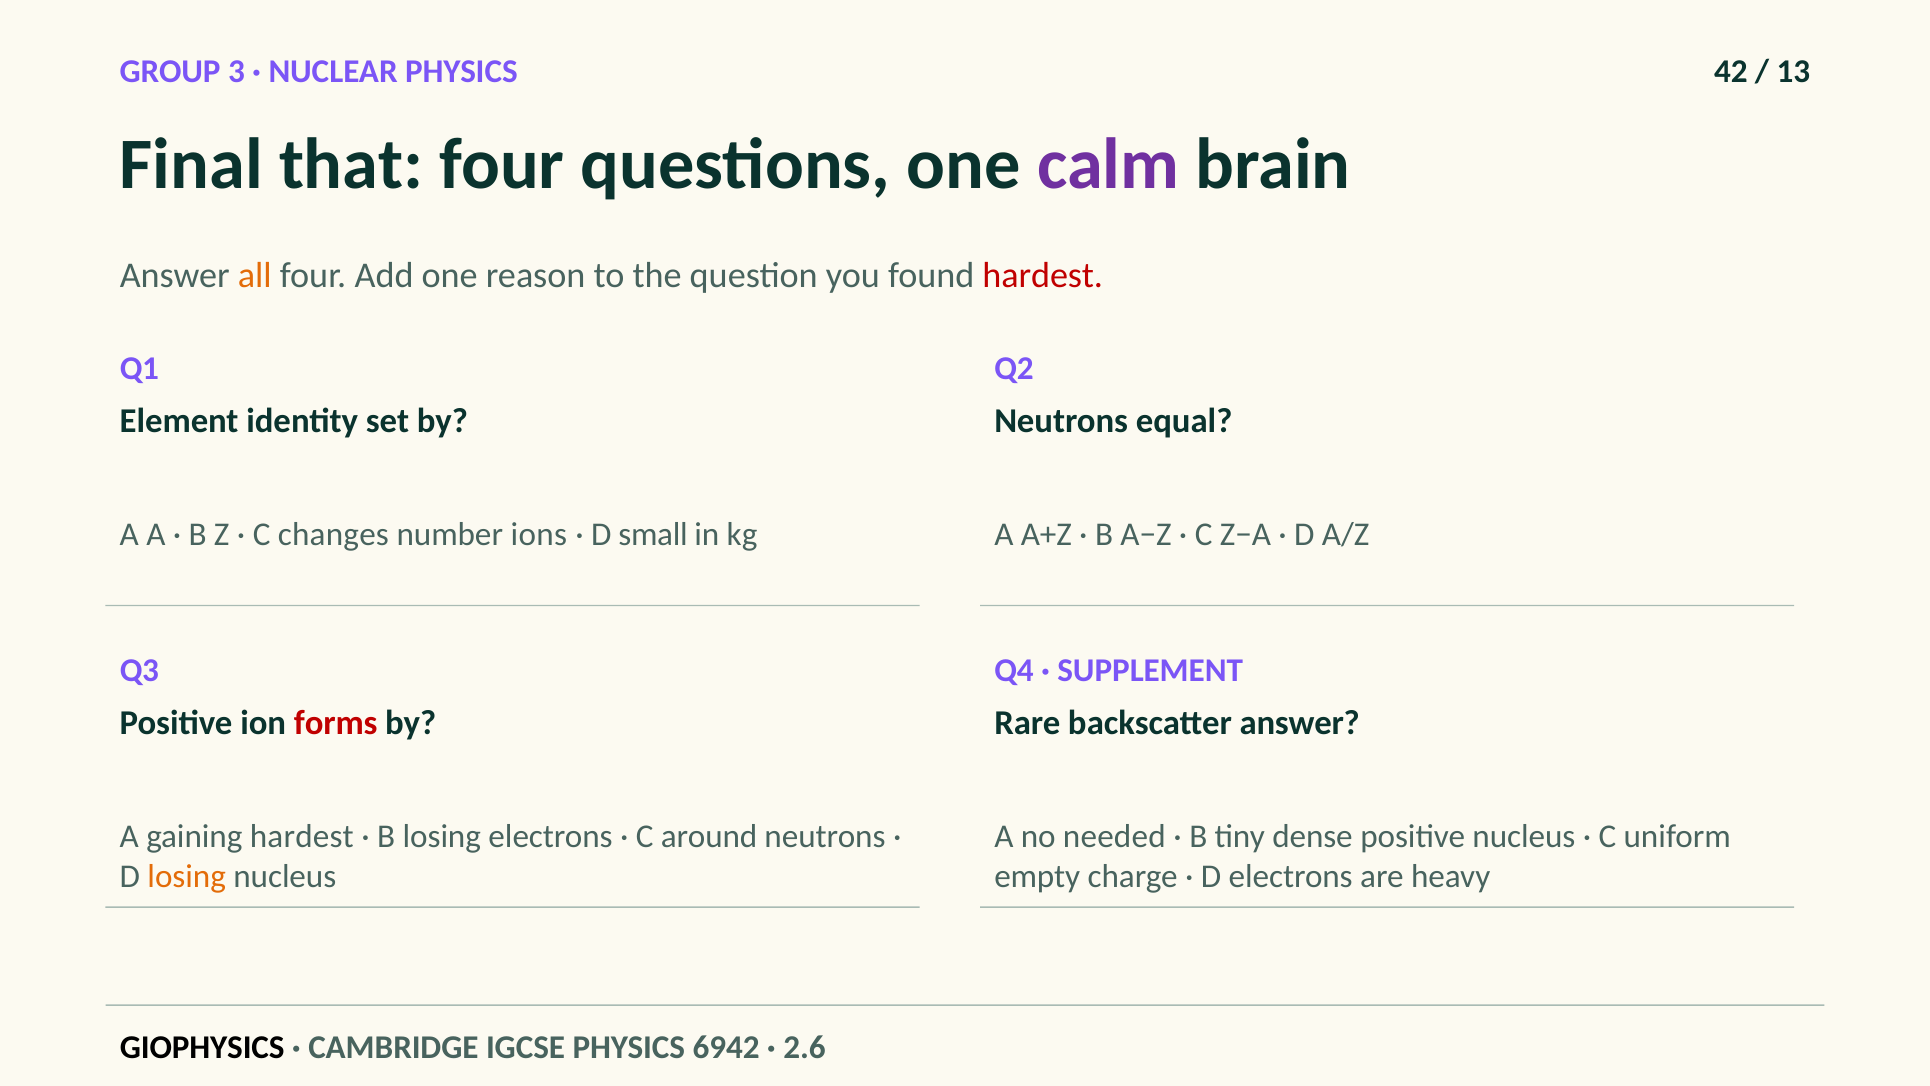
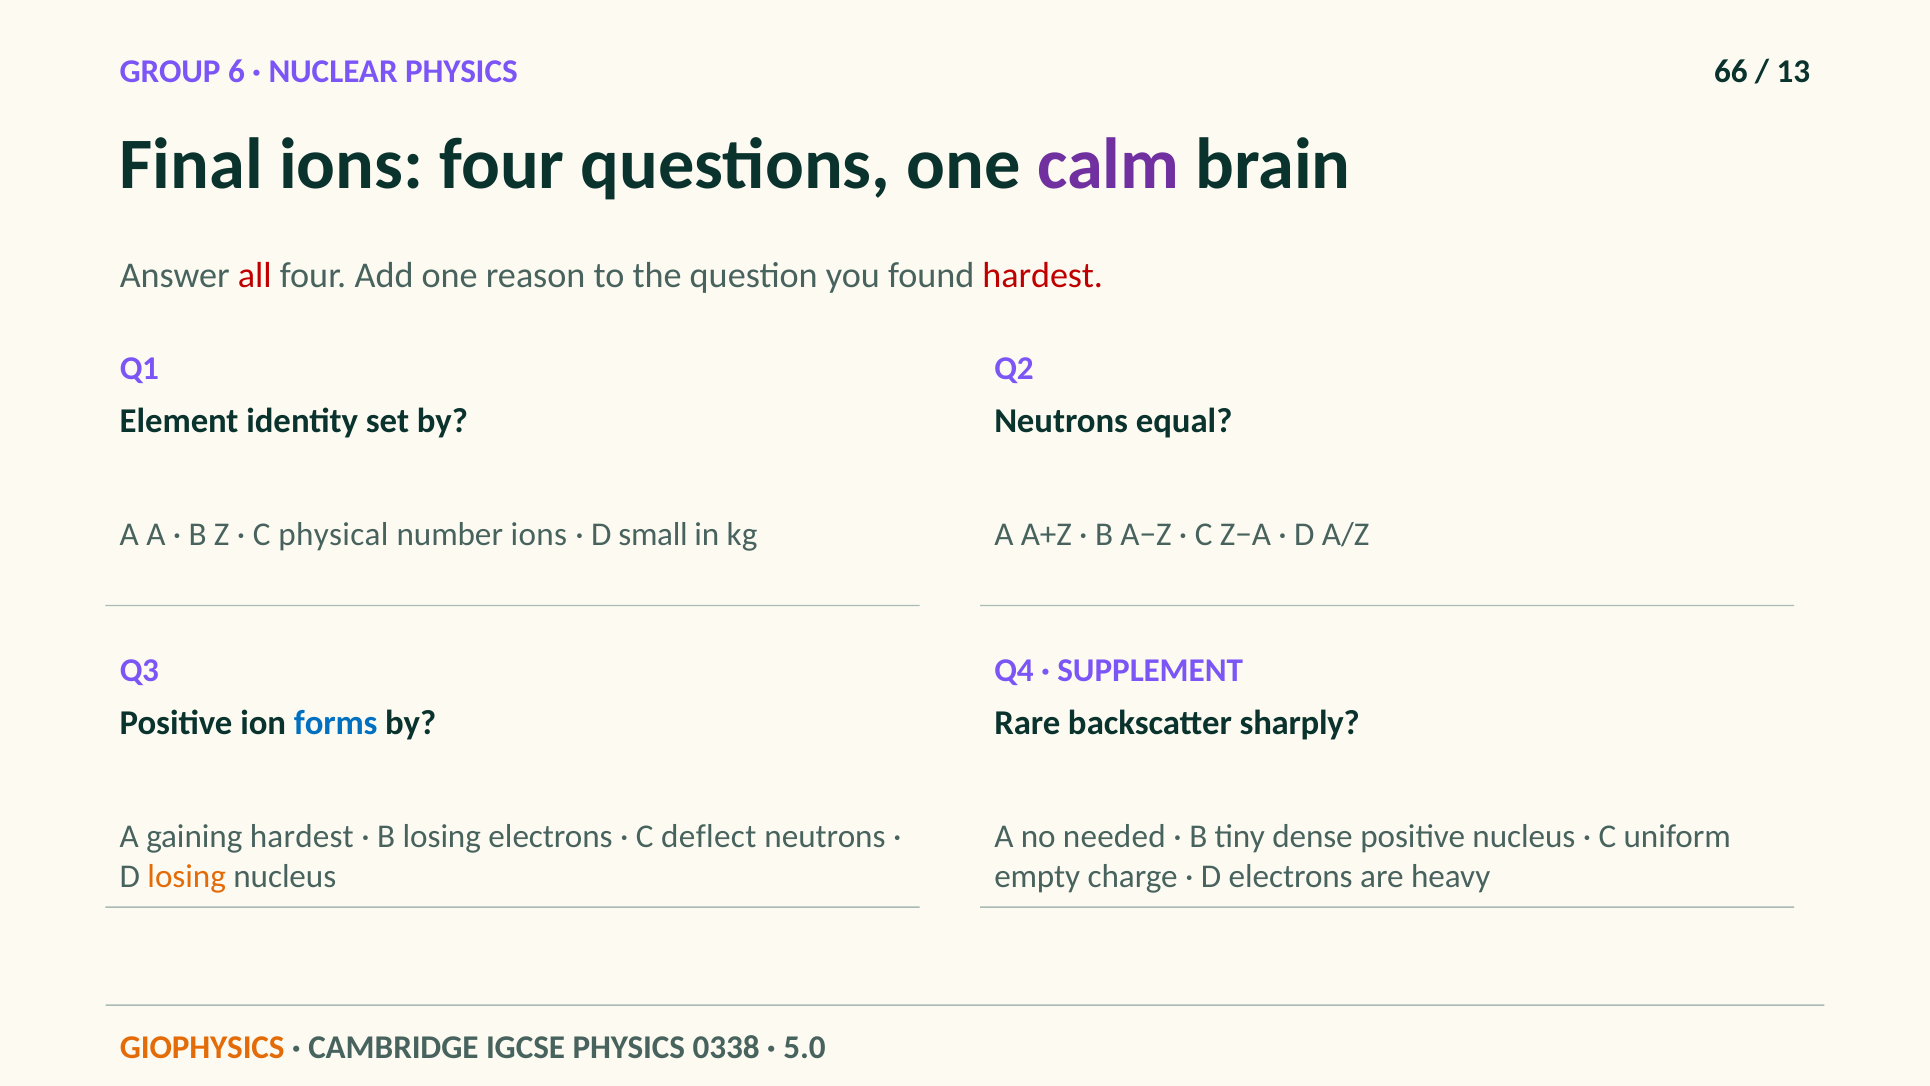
3: 3 -> 6 (236, 72)
42: 42 -> 66 (1731, 72)
Final that: that -> ions (351, 164)
all colour: orange -> red (255, 276)
changes: changes -> physical (333, 534)
forms colour: red -> blue (336, 722)
backscatter answer: answer -> sharply (1300, 722)
around: around -> deflect (709, 836)
GIOPHYSICS colour: black -> orange (202, 1047)
6942: 6942 -> 0338 (726, 1047)
2.6: 2.6 -> 5.0 (804, 1047)
